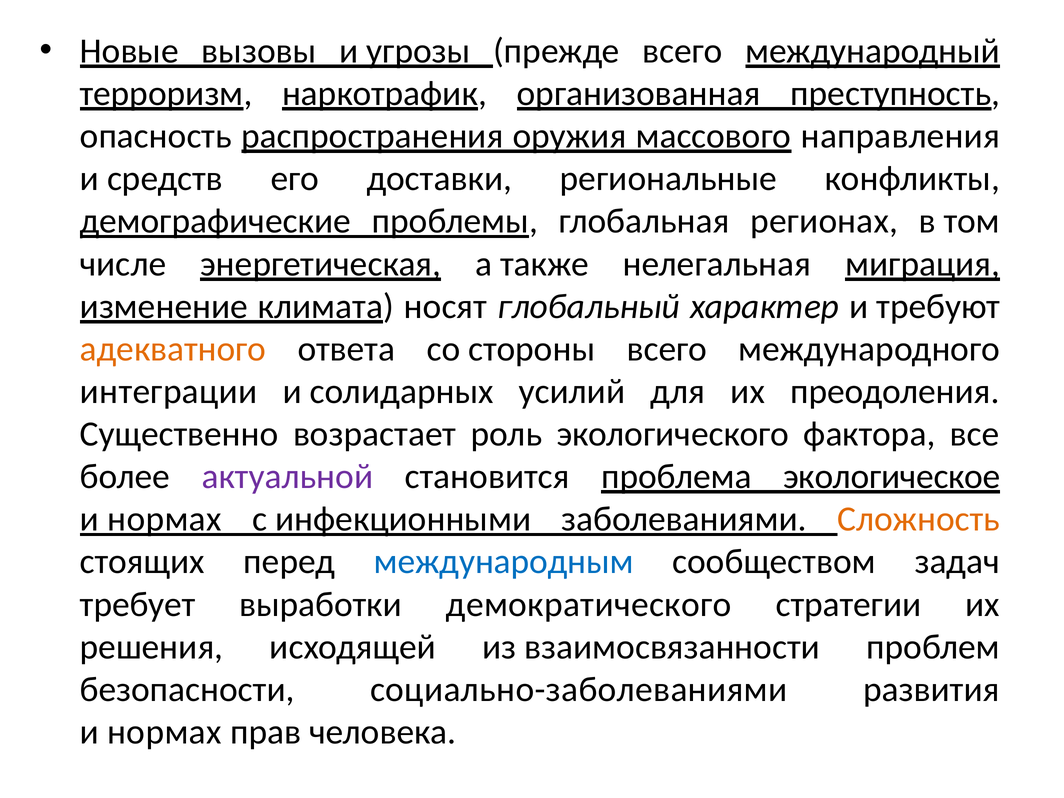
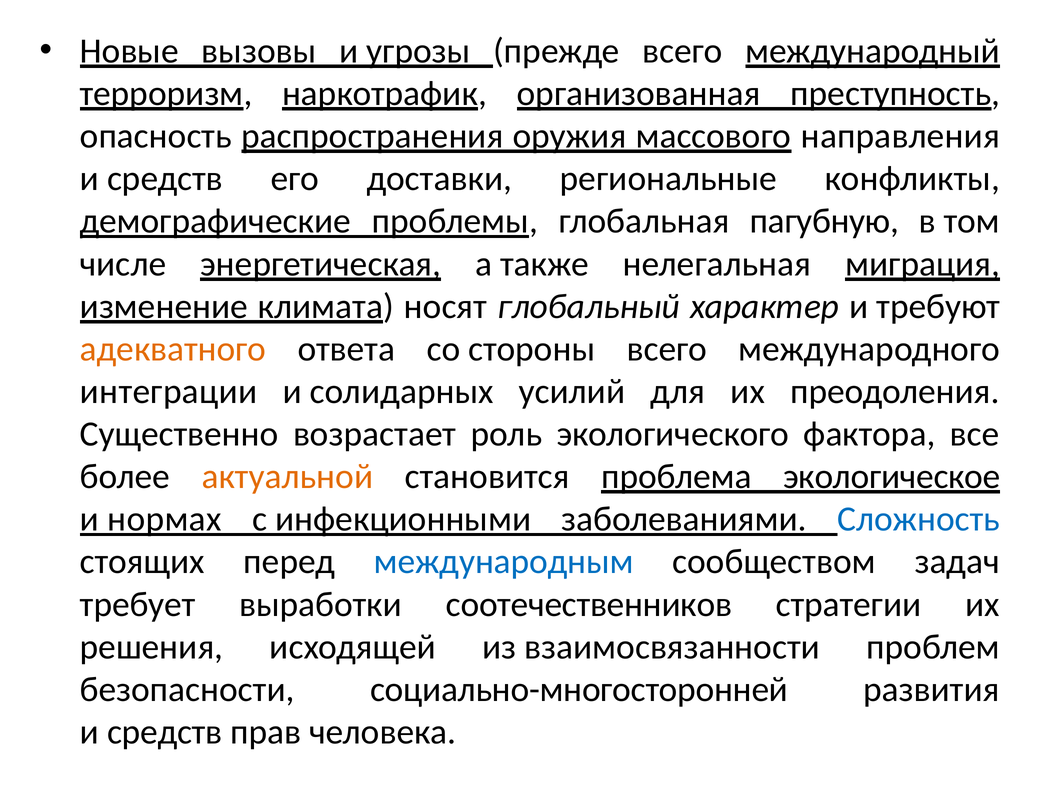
регионах: регионах -> пагубную (824, 221)
актуальной colour: purple -> orange (287, 477)
Сложность colour: orange -> blue (919, 519)
демократического: демократического -> соотечественников (589, 604)
социально-заболеваниями: социально-заболеваниями -> социально-многосторонней (579, 689)
нормах: нормах -> средств (165, 732)
